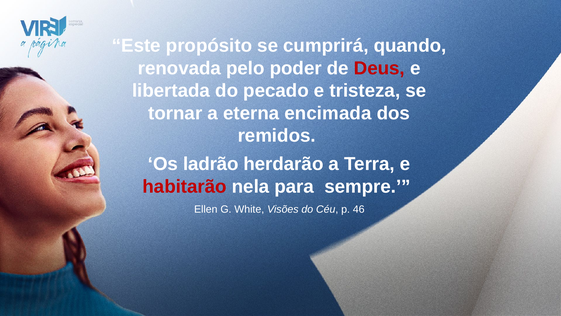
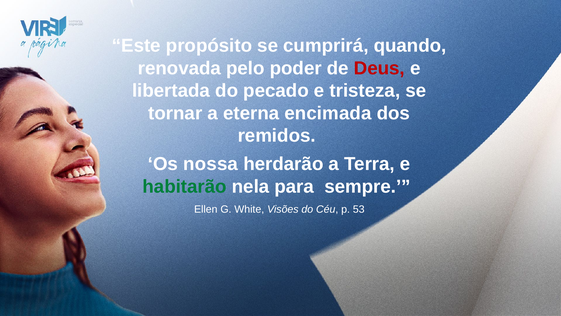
ladrão: ladrão -> nossa (211, 164)
habitarão colour: red -> green (185, 186)
46: 46 -> 53 (359, 209)
